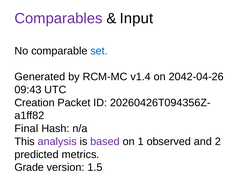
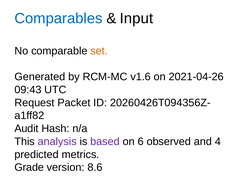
Comparables colour: purple -> blue (58, 18)
set colour: blue -> orange (99, 51)
v1.4: v1.4 -> v1.6 (141, 77)
2042-04-26: 2042-04-26 -> 2021-04-26 (196, 77)
Creation: Creation -> Request (35, 102)
Final: Final -> Audit (26, 128)
1: 1 -> 6 (141, 141)
2: 2 -> 4 (218, 141)
1.5: 1.5 -> 8.6 (95, 167)
